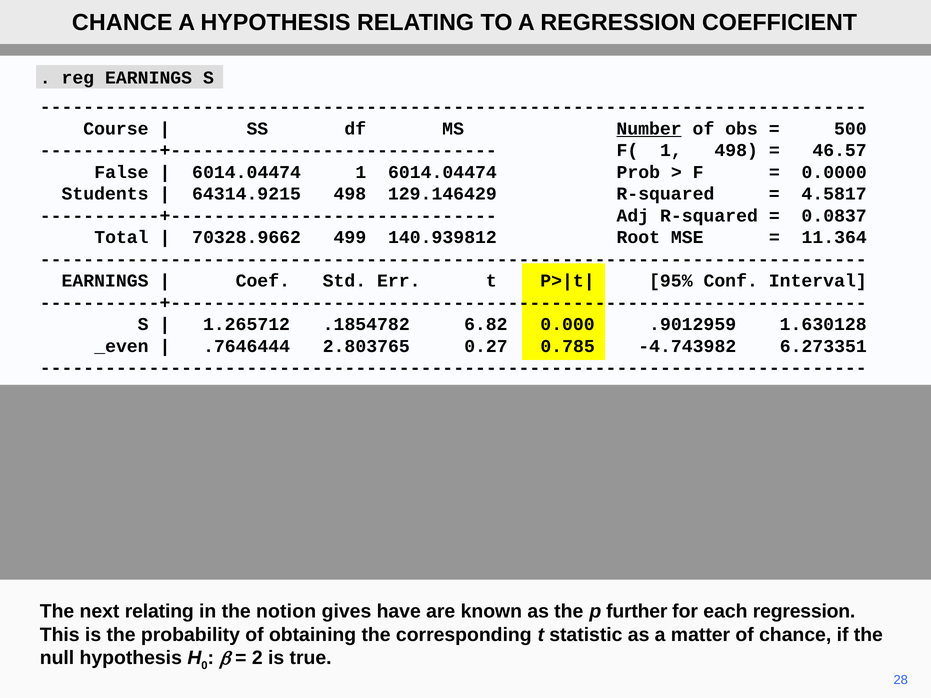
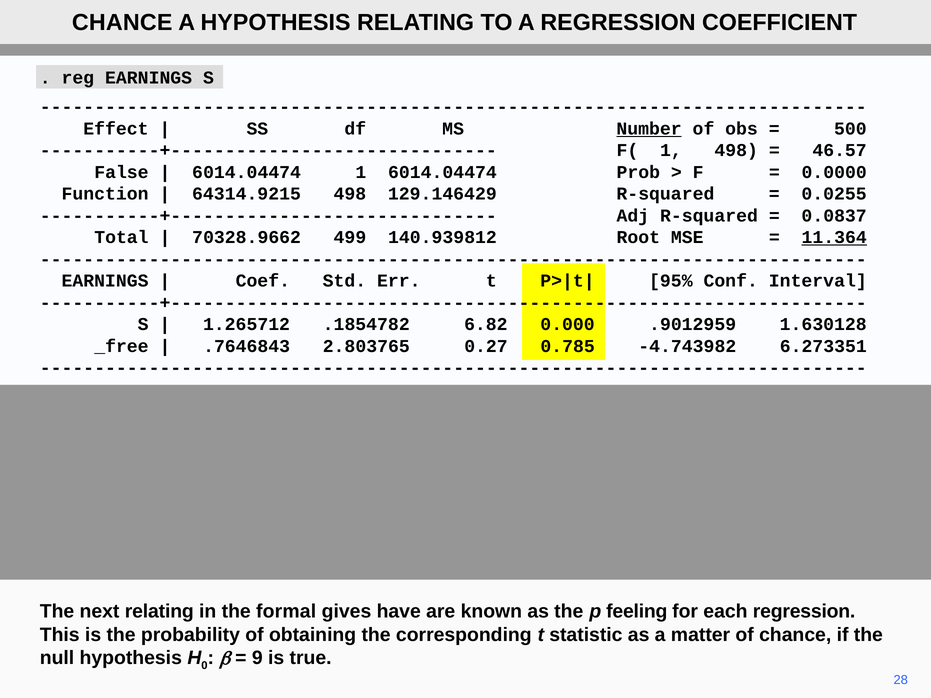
Course: Course -> Effect (116, 129)
Students: Students -> Function (105, 194)
4.5817: 4.5817 -> 0.0255 (834, 194)
11.364 underline: none -> present (834, 237)
_even: _even -> _free (121, 346)
.7646444: .7646444 -> .7646843 (247, 346)
notion: notion -> formal (286, 612)
further: further -> feeling (637, 612)
2: 2 -> 9 (257, 658)
